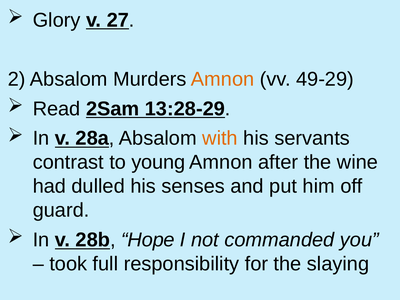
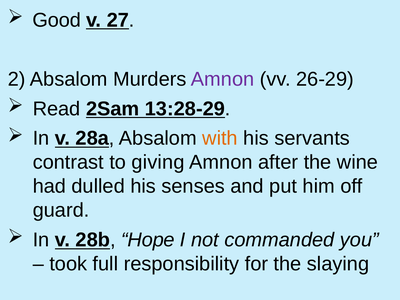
Glory: Glory -> Good (57, 20)
Amnon colour: orange -> purple (223, 79)
49-29: 49-29 -> 26-29 (325, 79)
young: young -> giving (158, 162)
